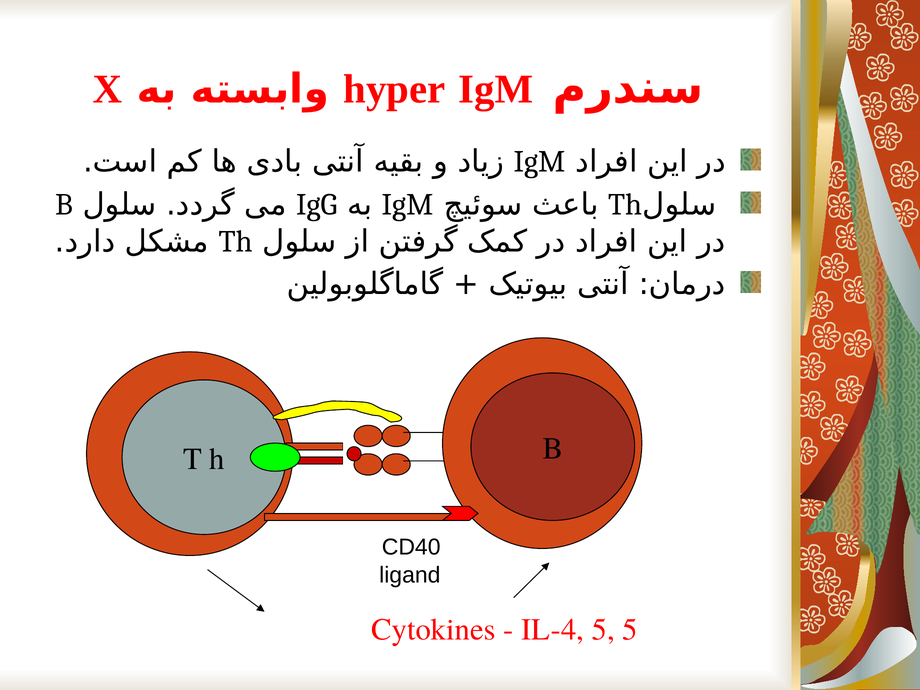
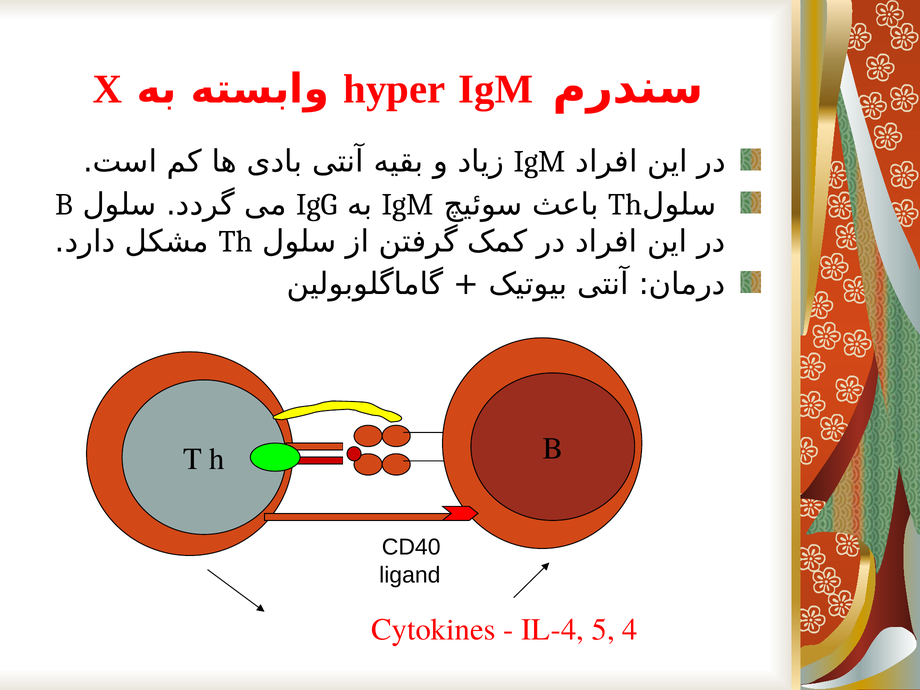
5 5: 5 -> 4 (630, 630)
